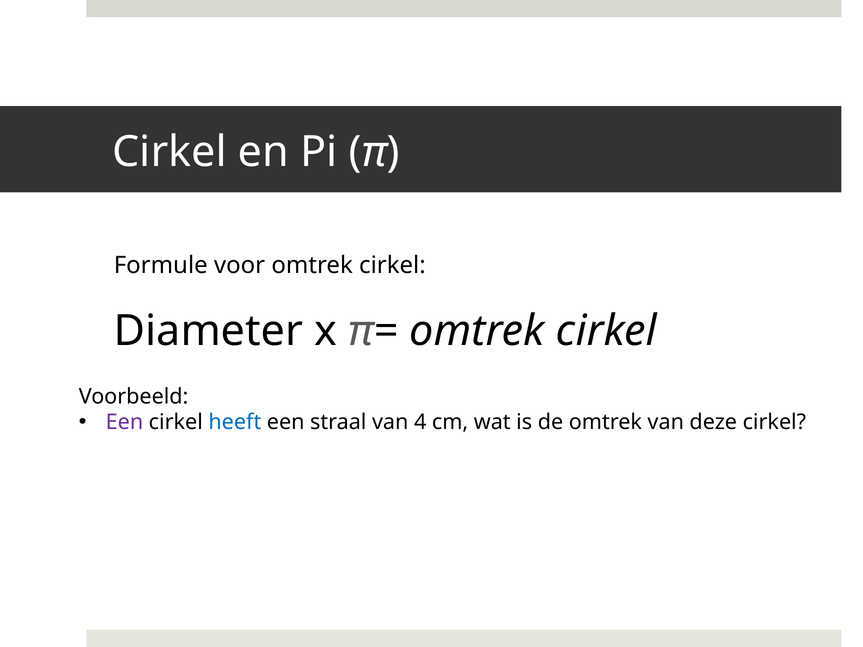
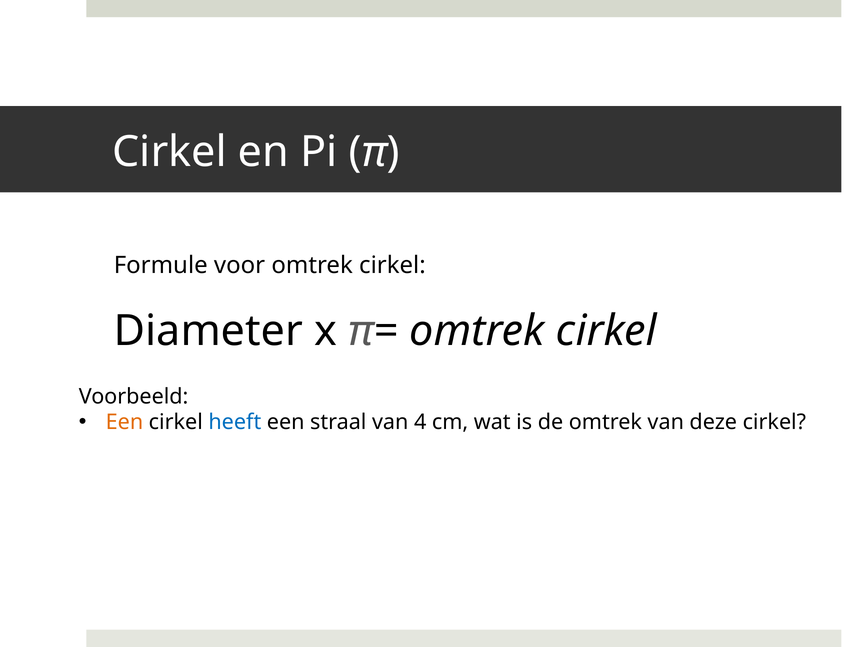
Een colour: purple -> orange (124, 423)
